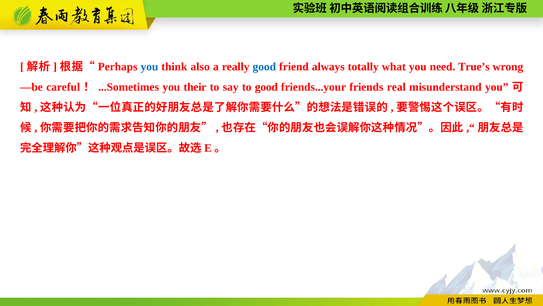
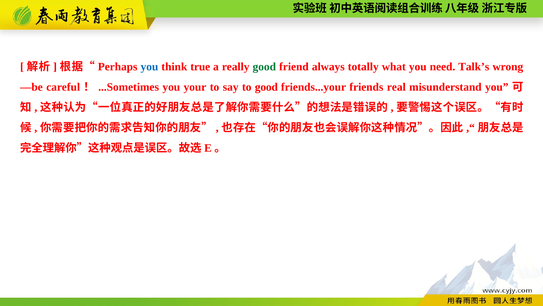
also: also -> true (200, 66)
good colour: blue -> green (264, 66)
True’s: True’s -> Talk’s (474, 66)
their: their -> your (195, 87)
